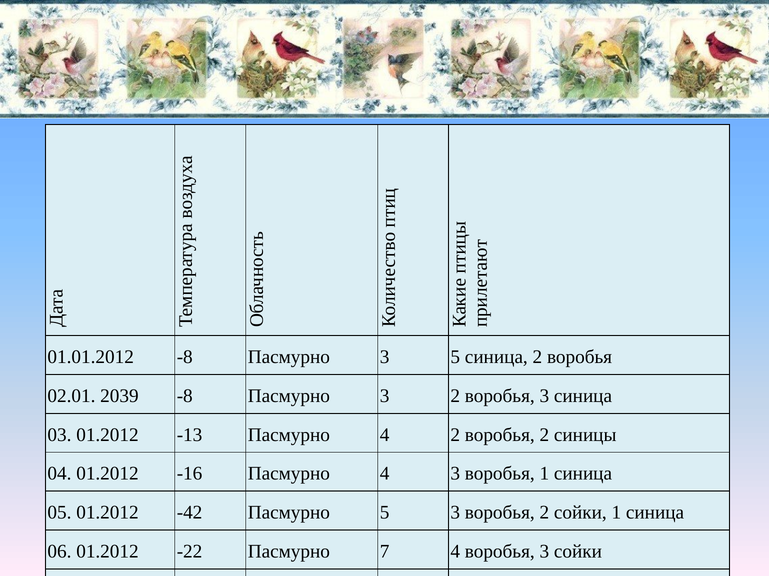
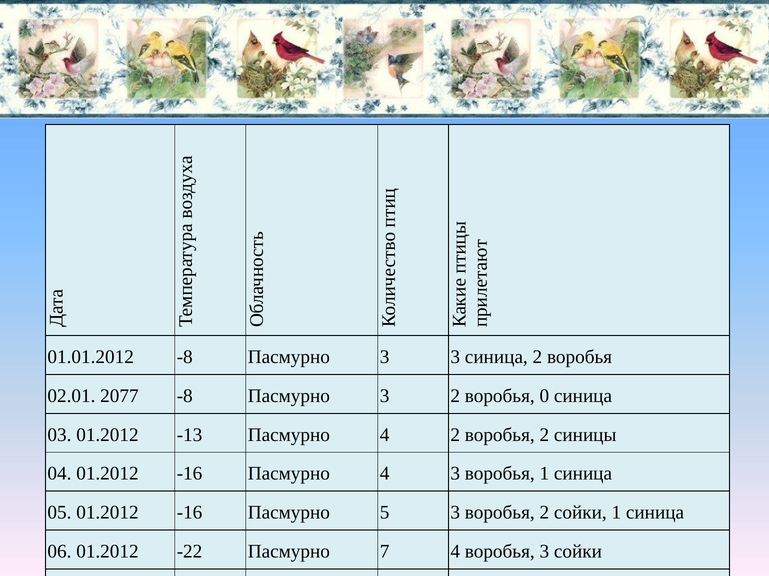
3 5: 5 -> 3 (455, 357)
2039: 2039 -> 2077 (119, 396)
2 воробья 3: 3 -> 0 (544, 396)
05 01.2012 -42: -42 -> -16 (190, 513)
